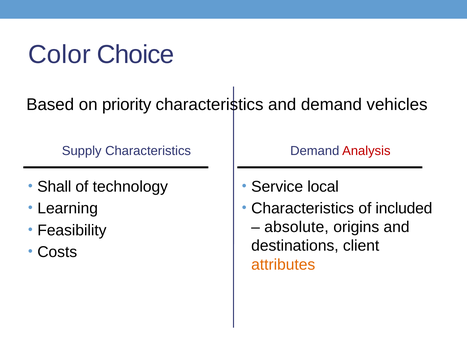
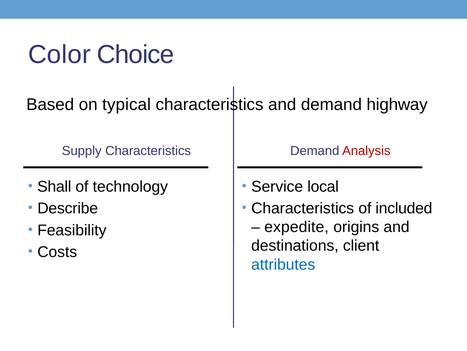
priority: priority -> typical (127, 104)
vehicles: vehicles -> highway (397, 104)
Learning: Learning -> Describe (68, 208)
absolute: absolute -> expedite (297, 227)
attributes colour: orange -> blue (283, 264)
